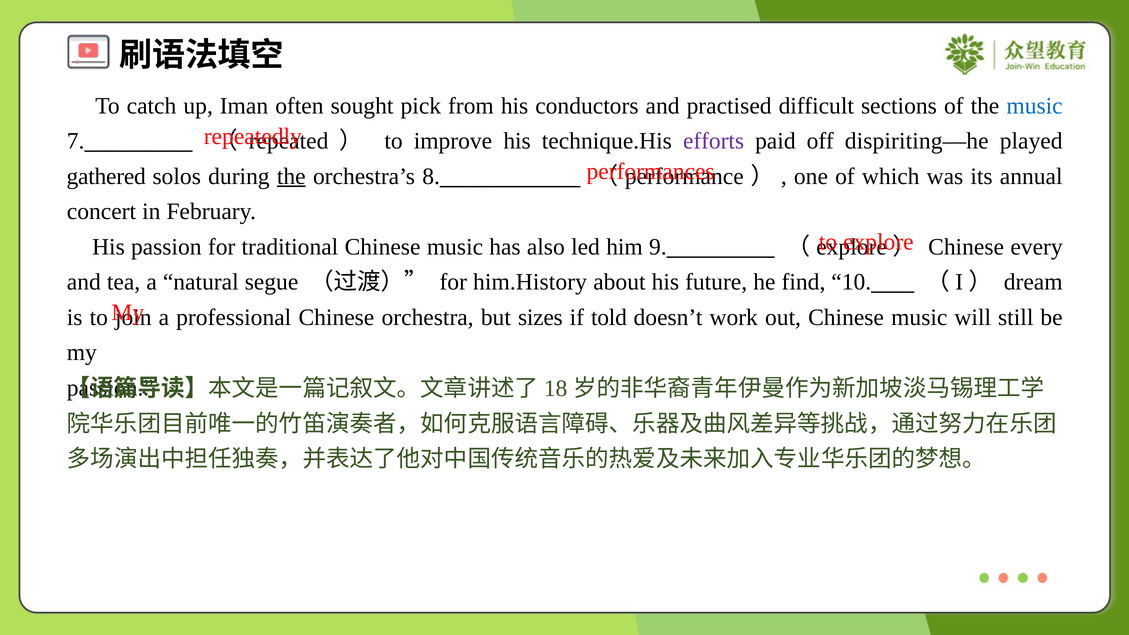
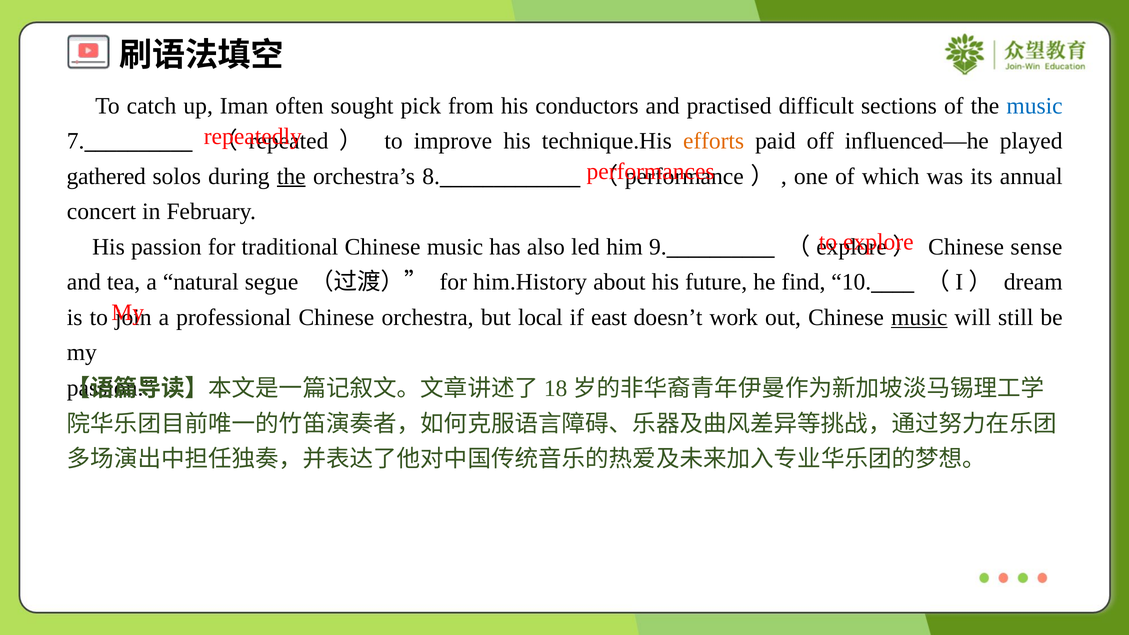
efforts colour: purple -> orange (714, 141)
dispiriting—he: dispiriting—he -> influenced—he (917, 141)
every: every -> sense (1036, 247)
sizes: sizes -> local (540, 317)
told: told -> east (609, 317)
music underline: none -> present (919, 317)
